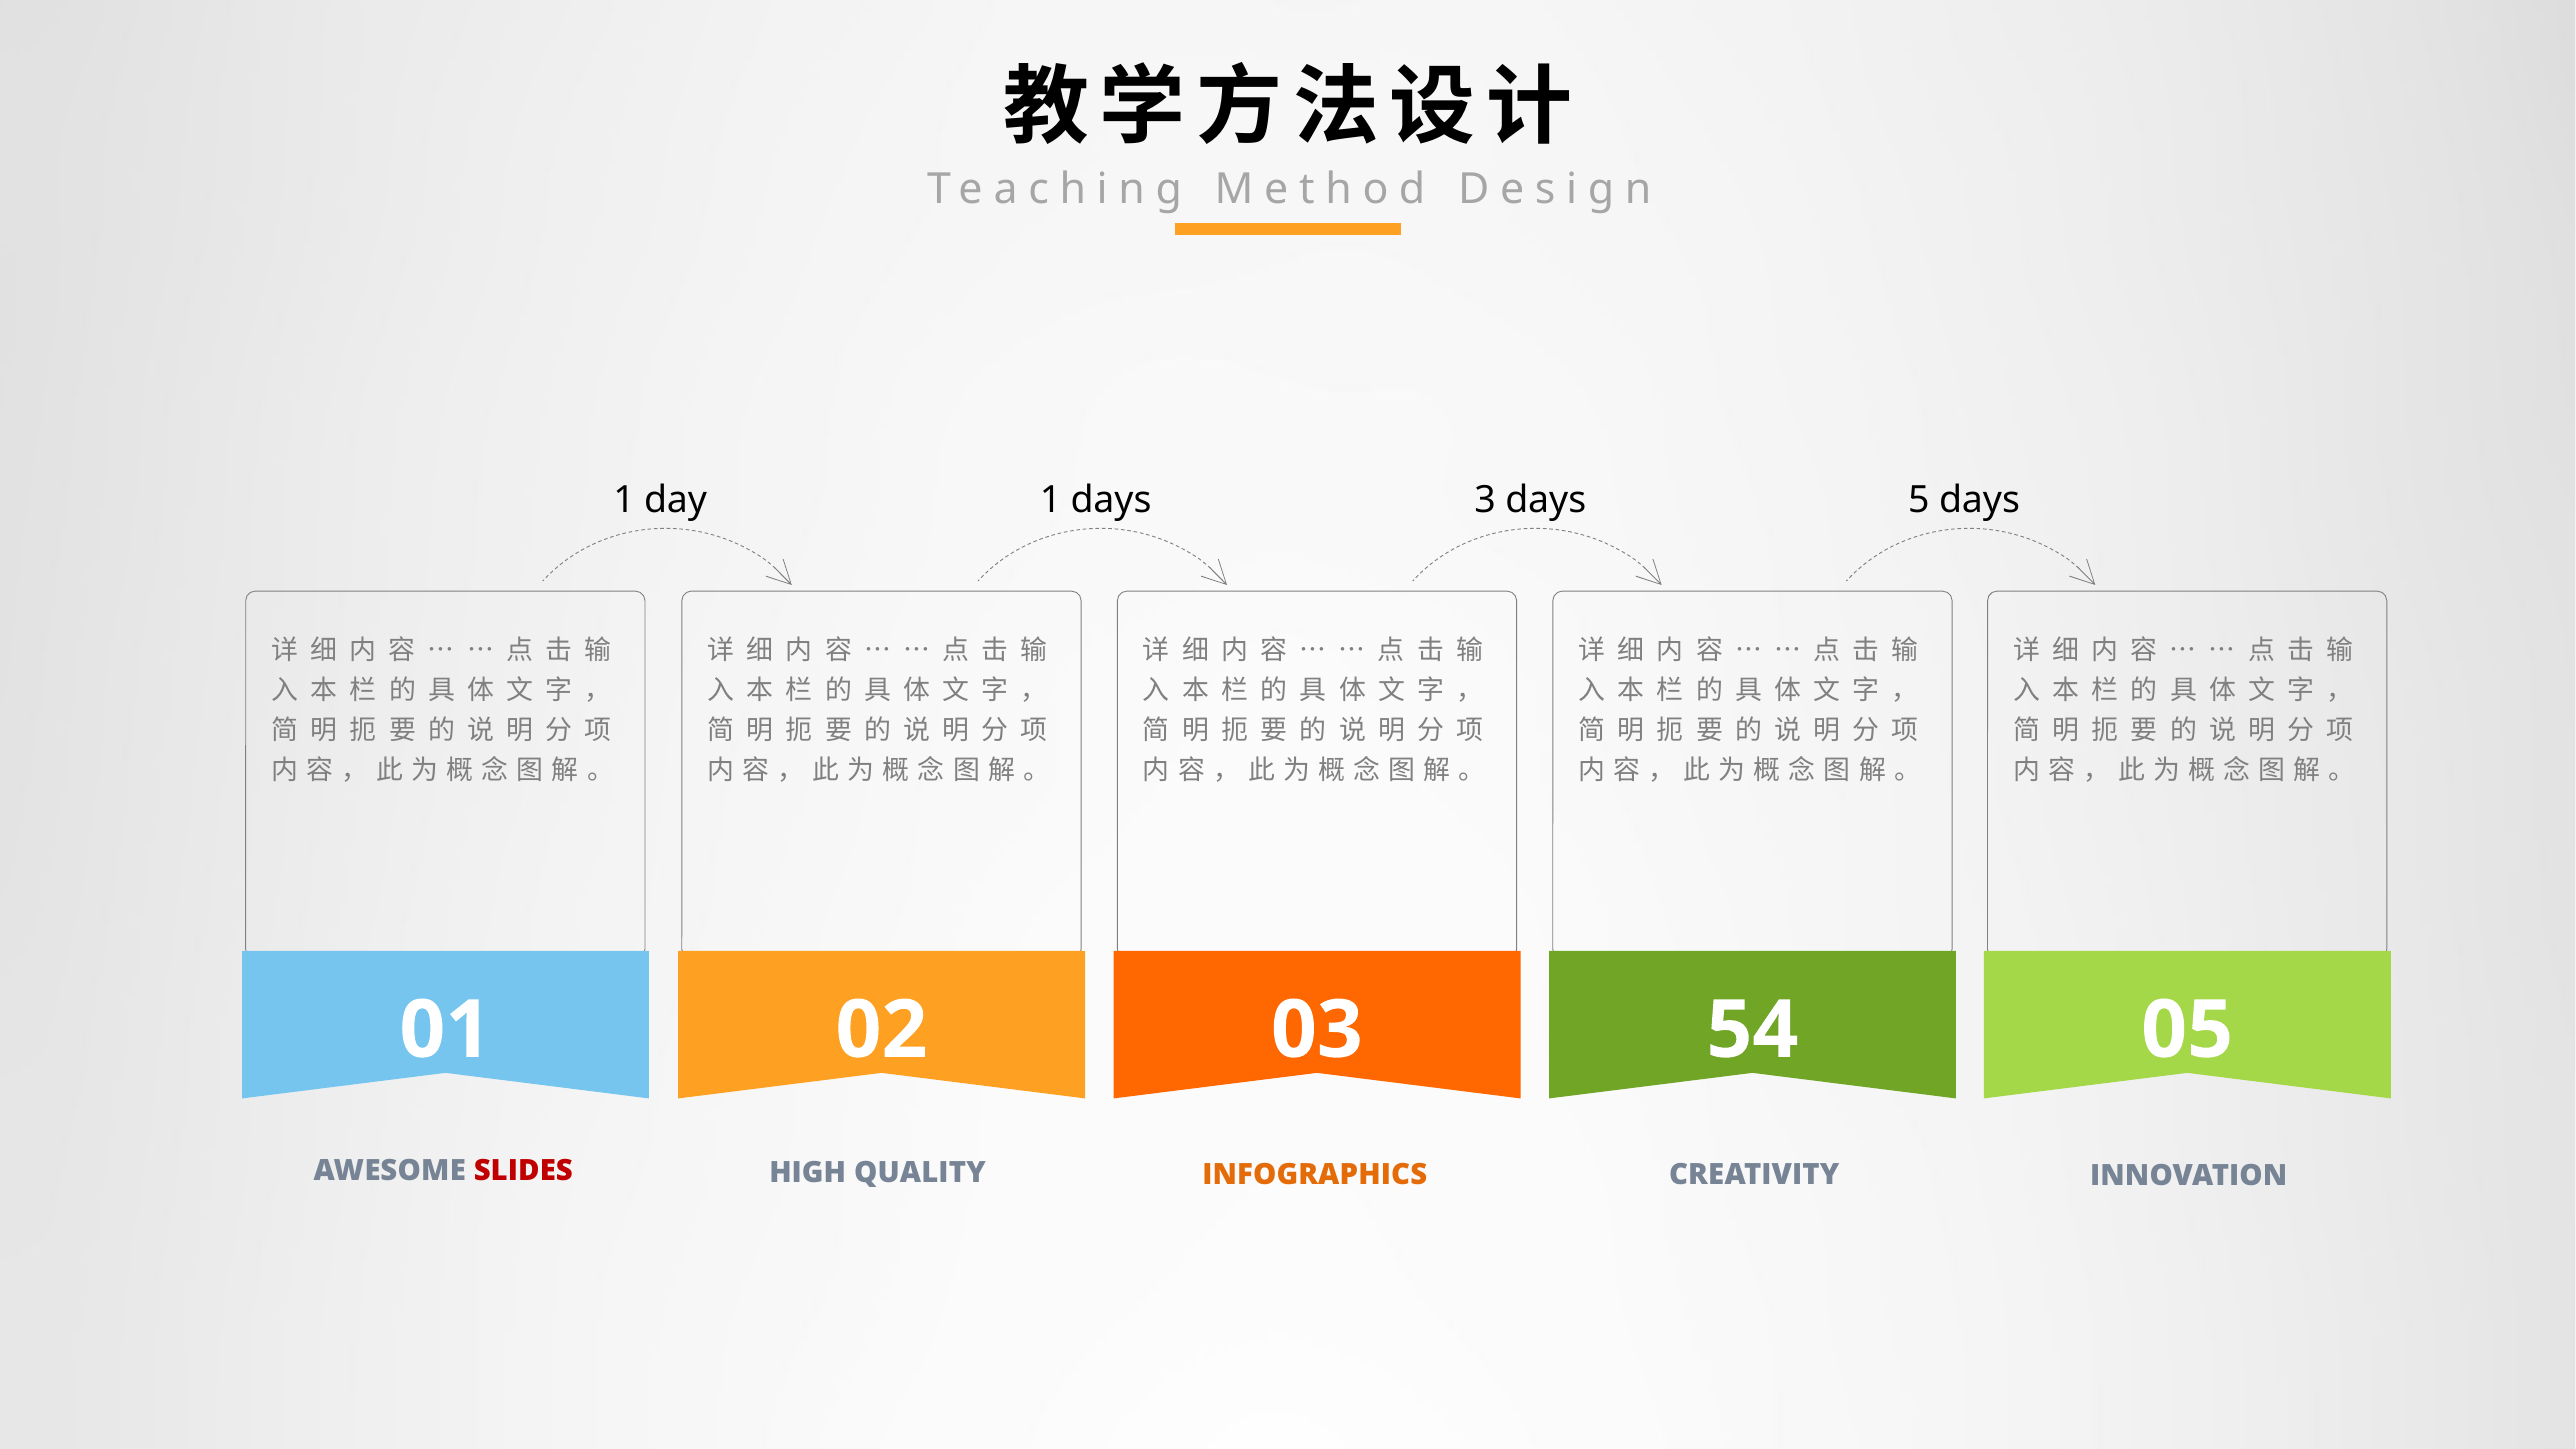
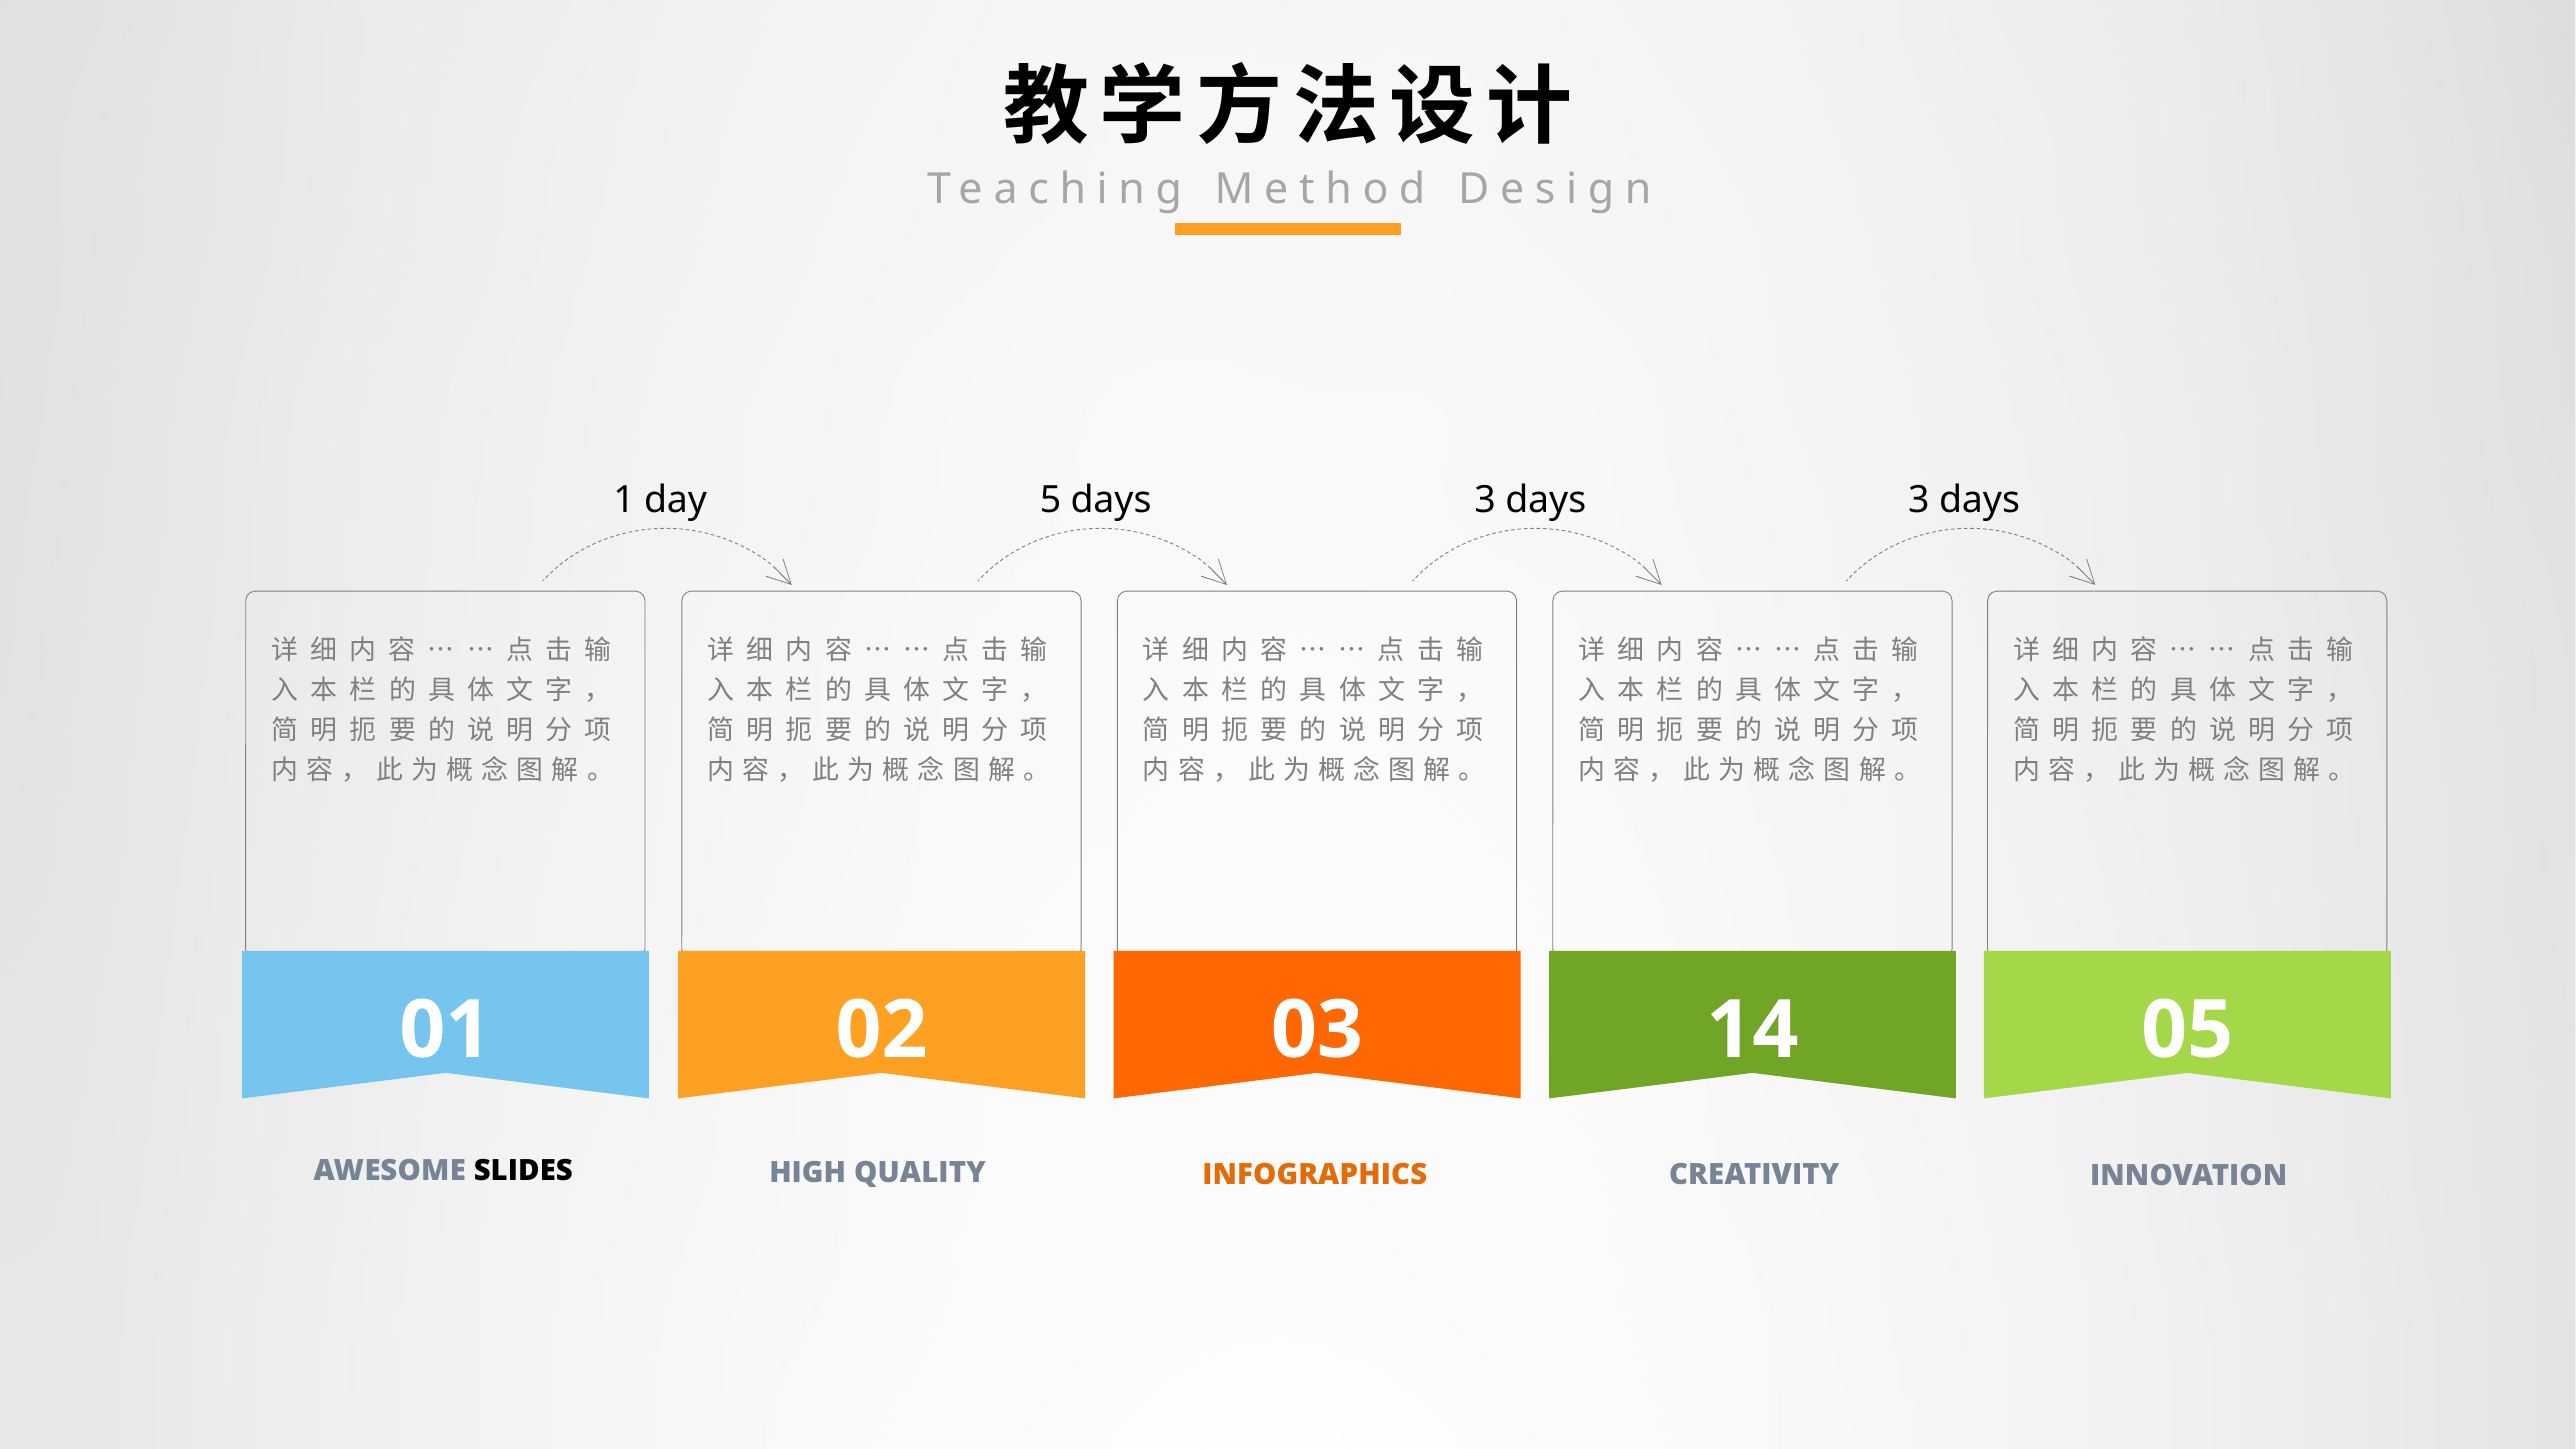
day 1: 1 -> 5 (1050, 500)
3 days 5: 5 -> 3 (1919, 500)
54: 54 -> 14 (1752, 1030)
SLIDES colour: red -> black (523, 1171)
